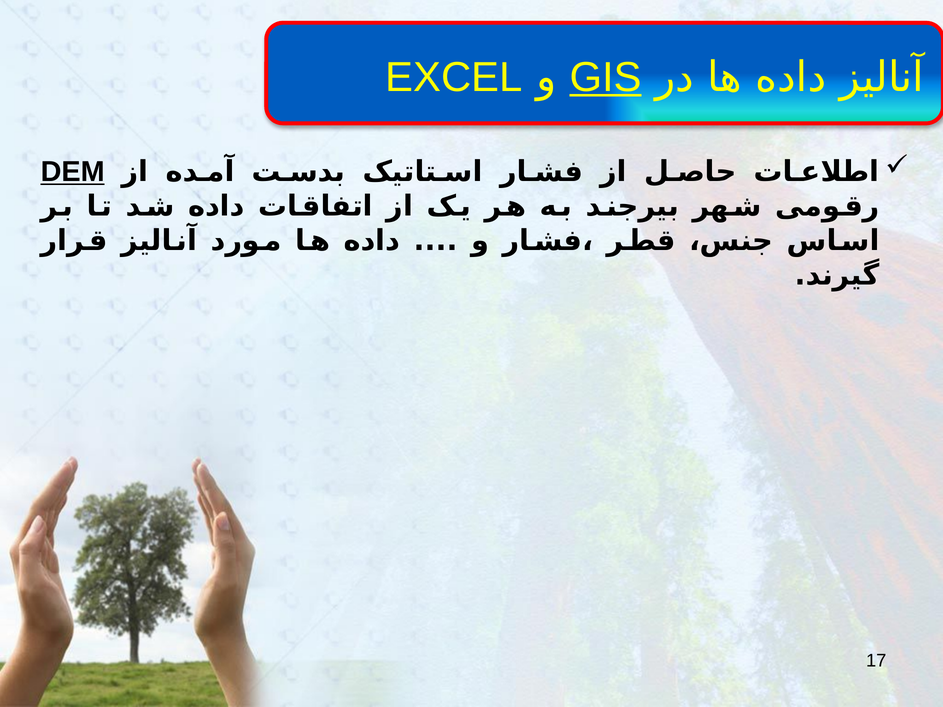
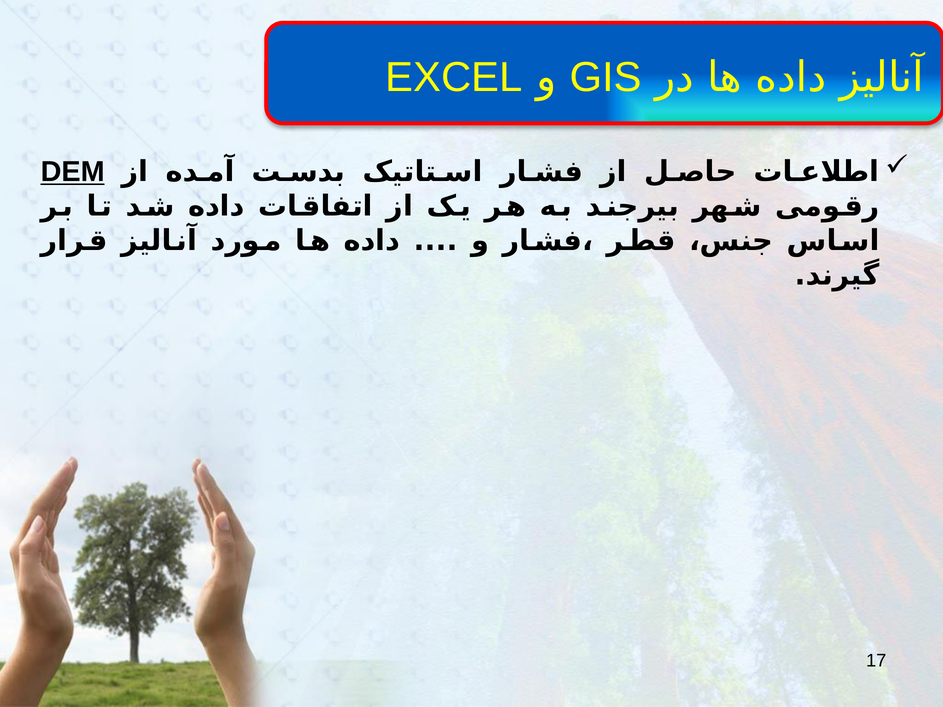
GIS underline: present -> none (606, 77)
